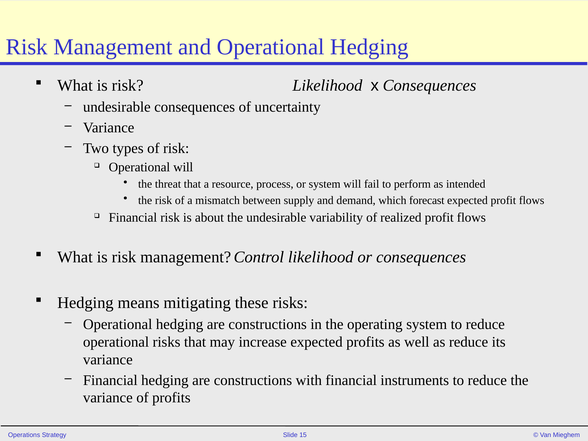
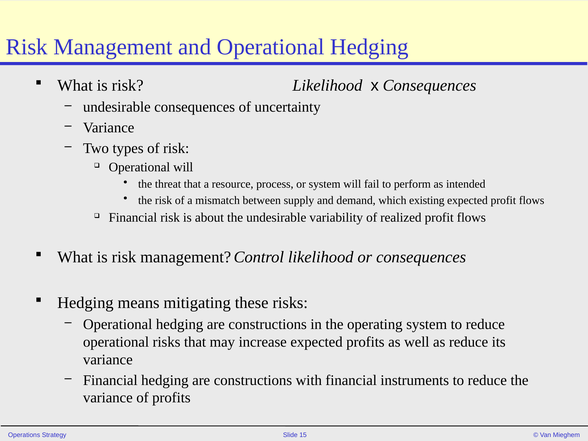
forecast: forecast -> existing (427, 200)
